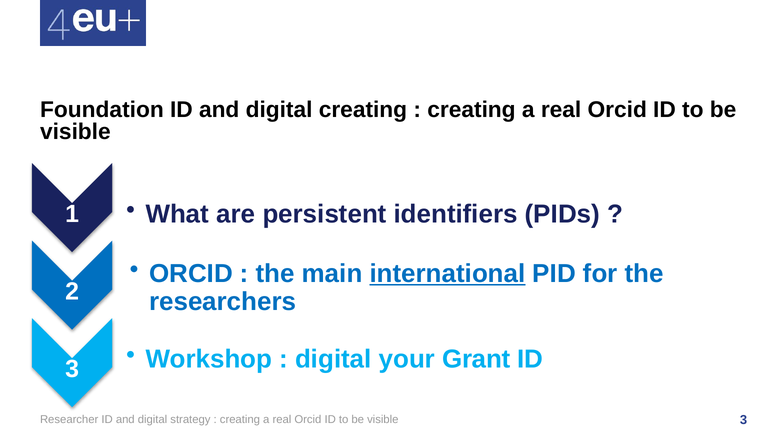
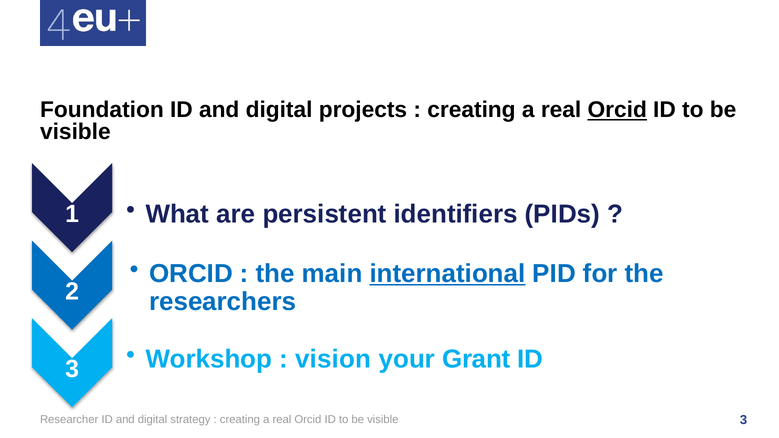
digital creating: creating -> projects (363, 110)
Orcid underline: none -> present (617, 110)
digital: digital -> vision (333, 359)
